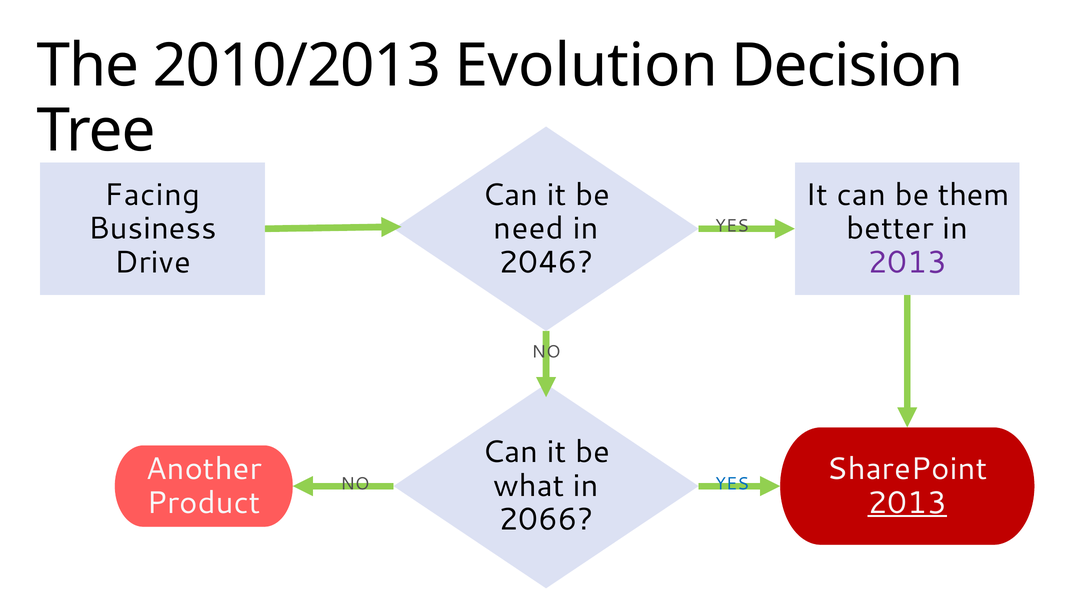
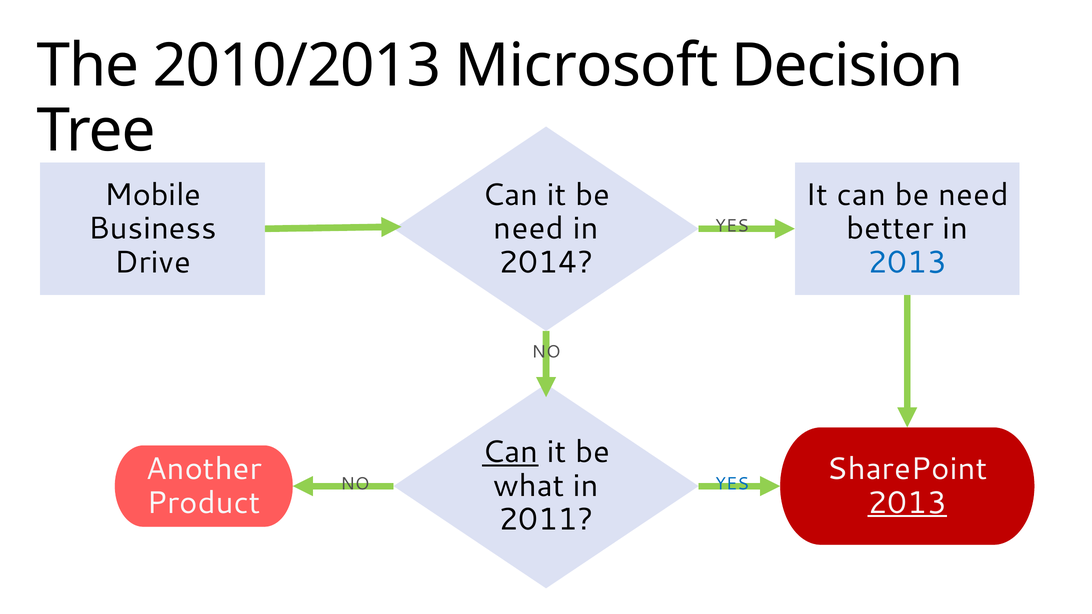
Evolution: Evolution -> Microsoft (586, 66)
Facing: Facing -> Mobile (153, 195)
can be them: them -> need (973, 195)
2046: 2046 -> 2014 (546, 262)
2013 colour: purple -> blue (907, 262)
Can underline: none -> present (510, 452)
2066: 2066 -> 2011 (546, 520)
